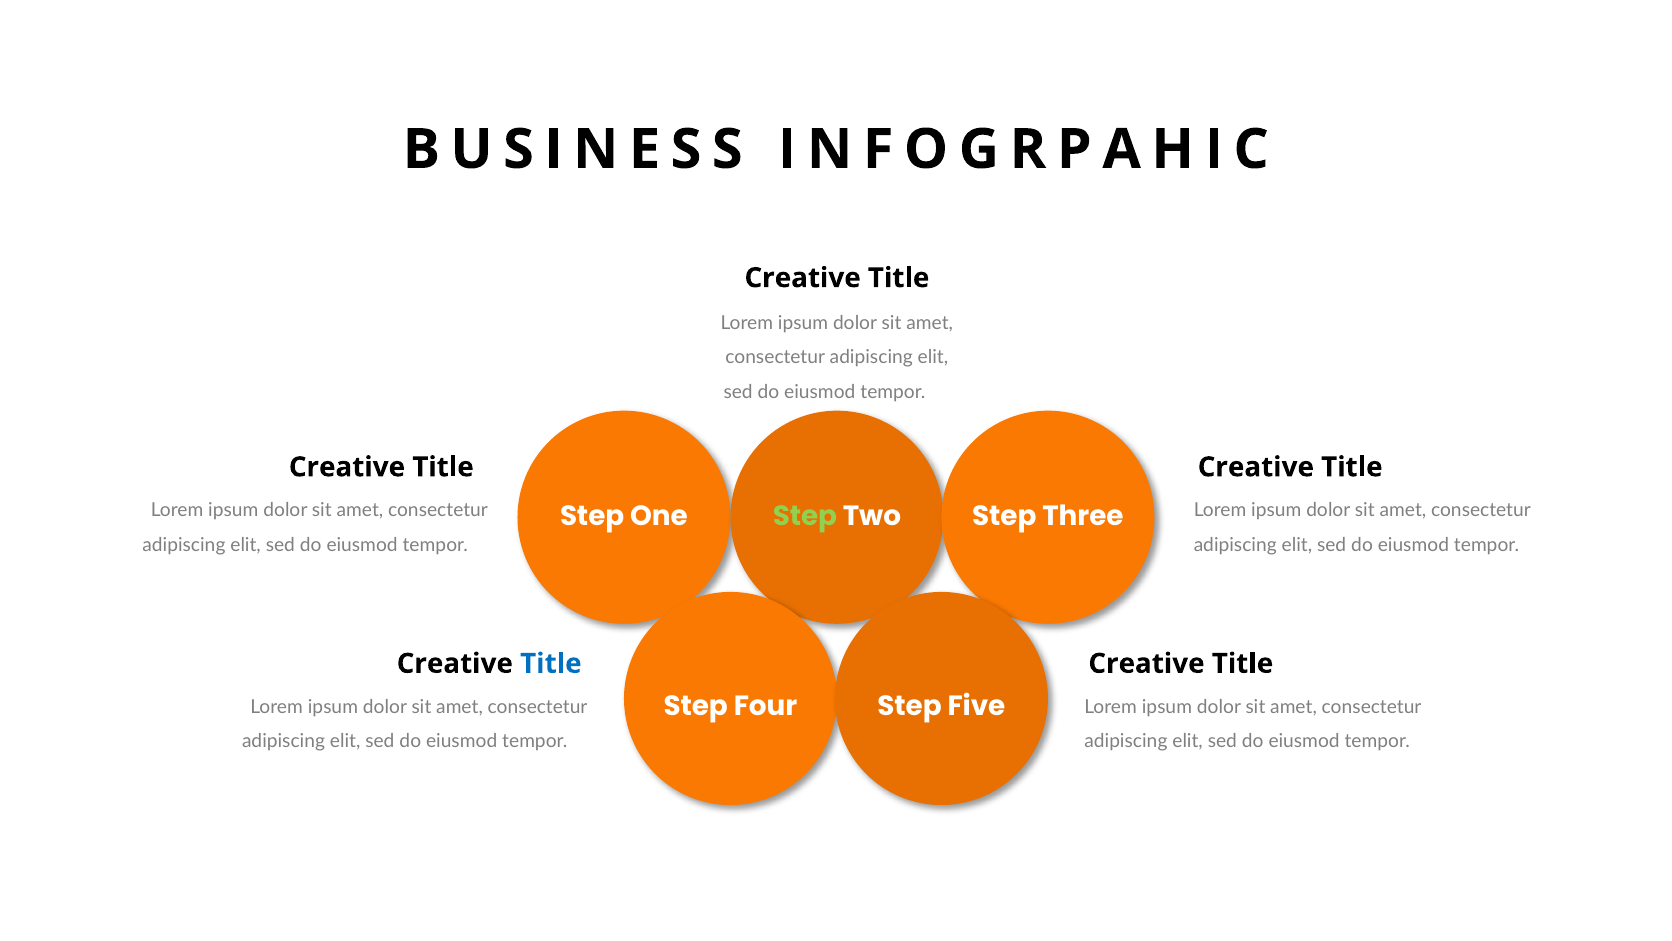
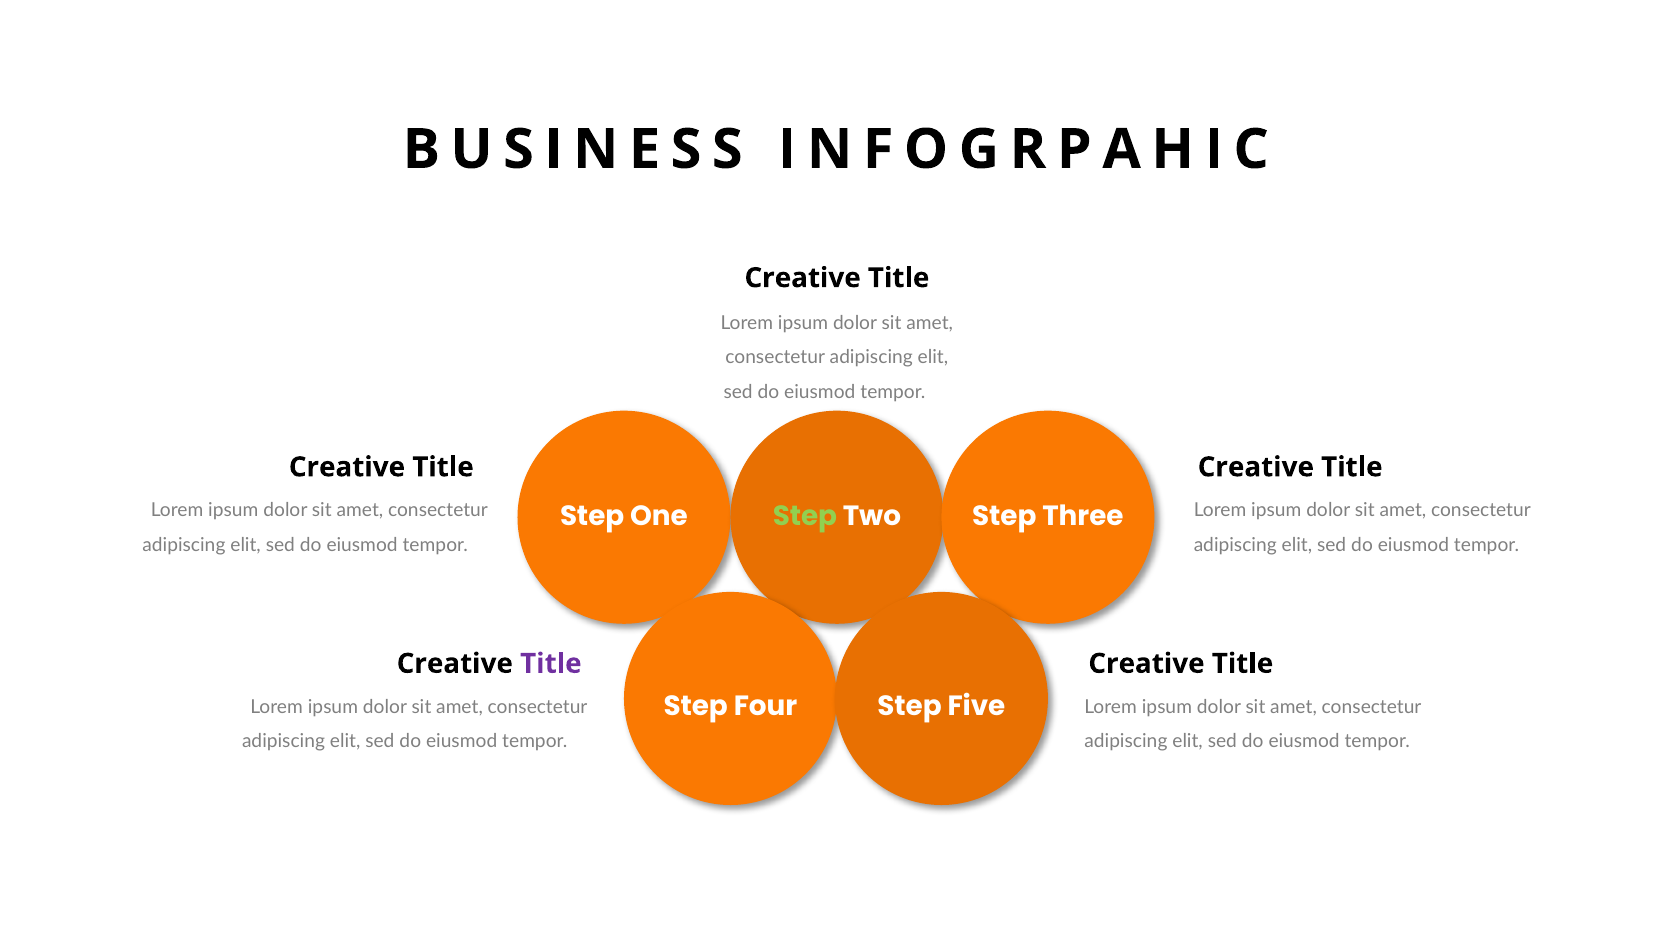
Title colour: blue -> purple (551, 663)
